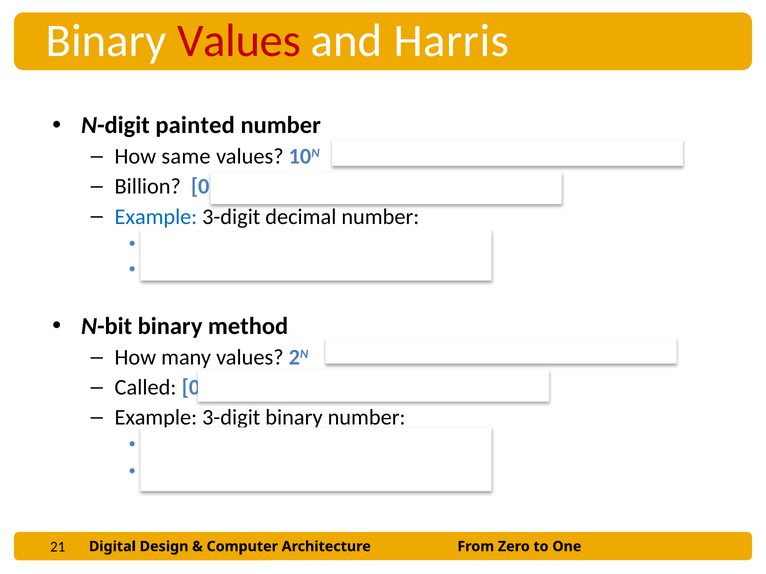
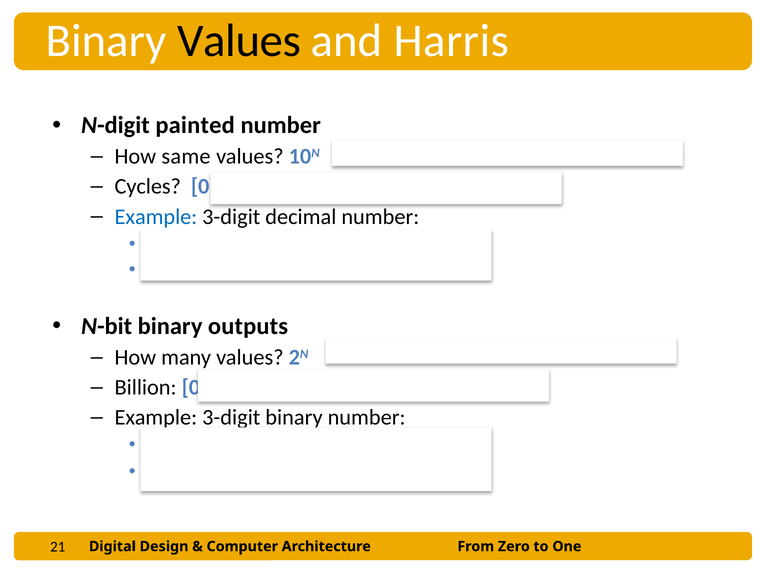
Values colour: red -> black (239, 41)
Billion: Billion -> Cycles (148, 187)
method: method -> outputs (248, 326)
Called: Called -> Billion (146, 388)
